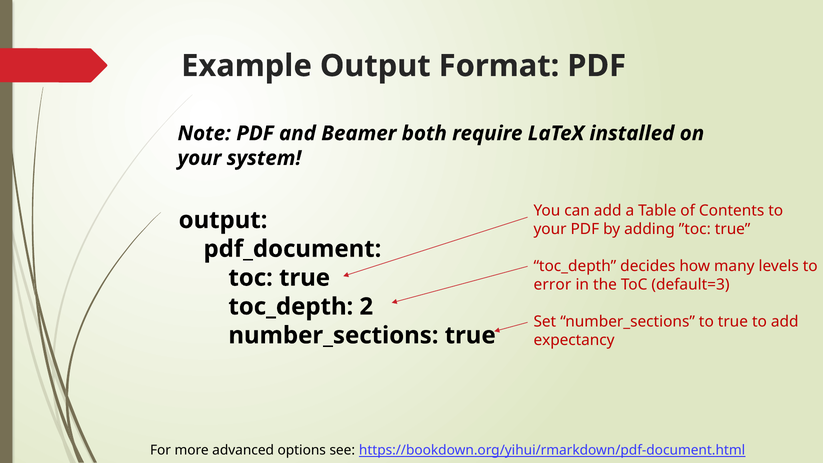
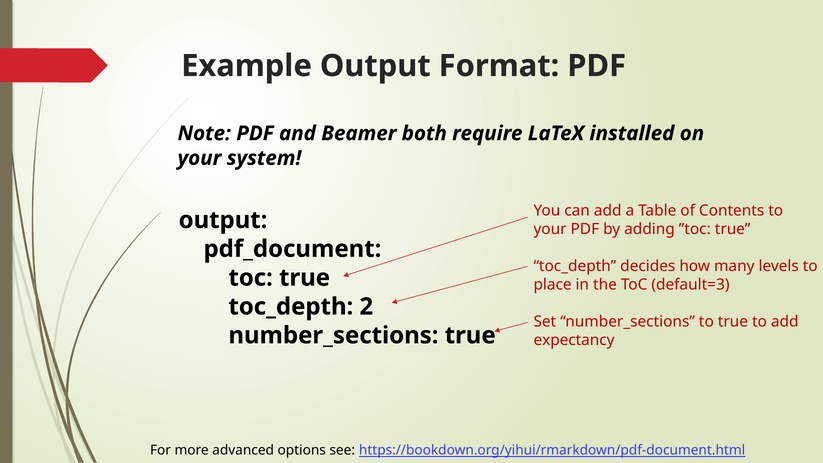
error: error -> place (553, 285)
